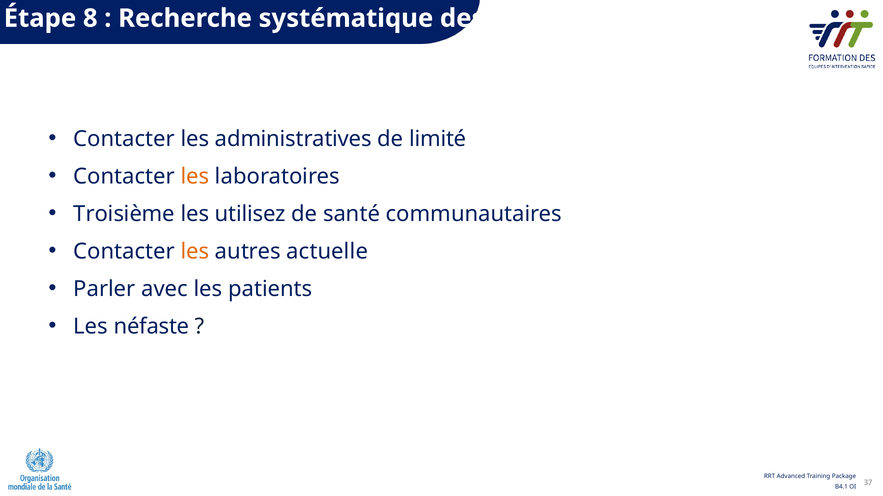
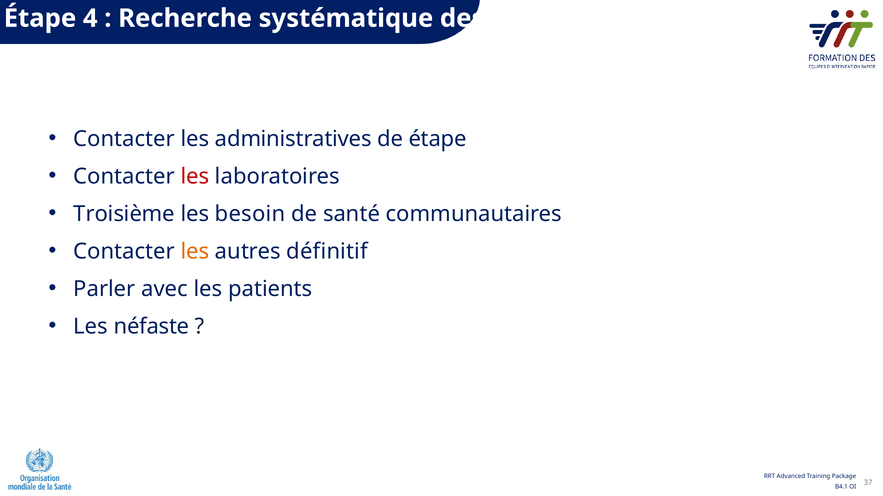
8: 8 -> 4 (90, 18)
de limité: limité -> étape (438, 139)
les colour: orange -> red (195, 177)
utilisez: utilisez -> besoin (250, 214)
actuelle: actuelle -> définitif (327, 252)
